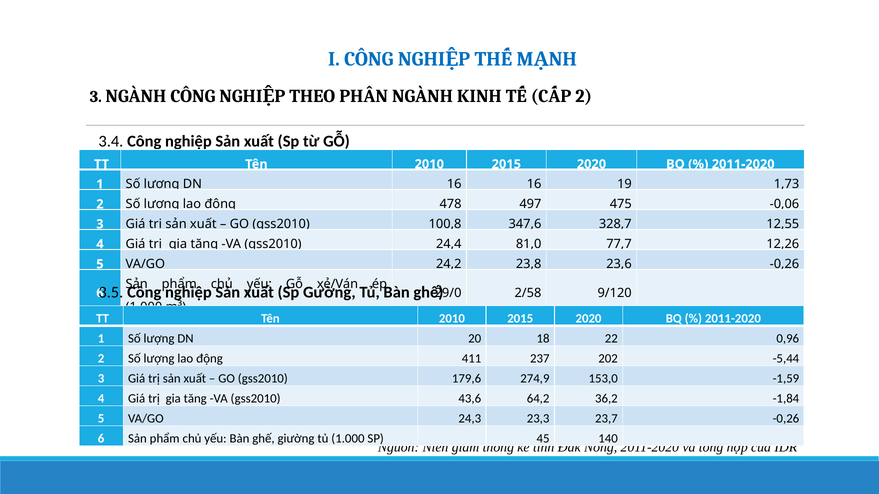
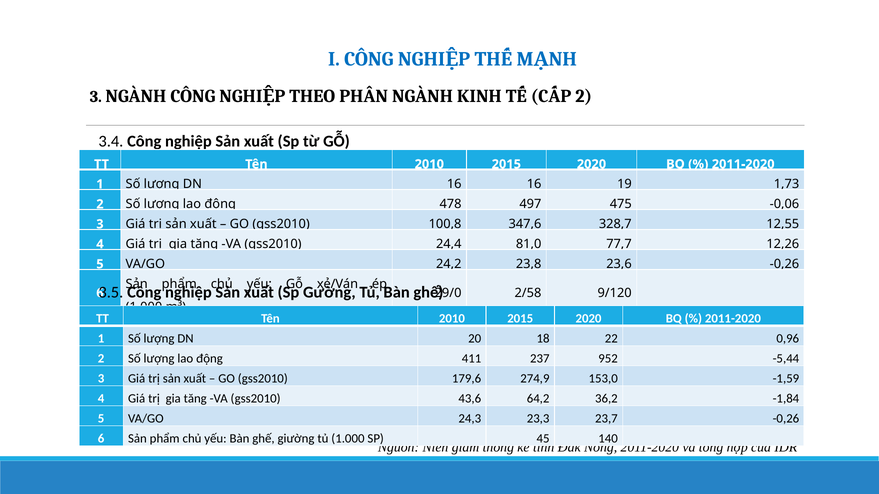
202: 202 -> 952 (608, 359)
